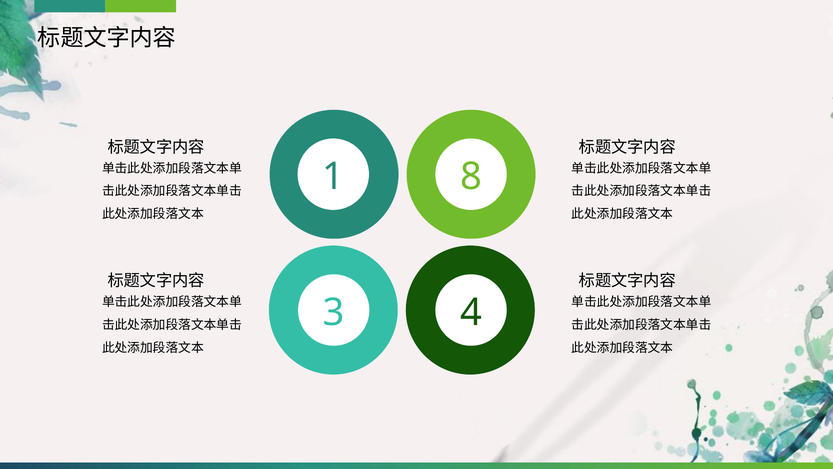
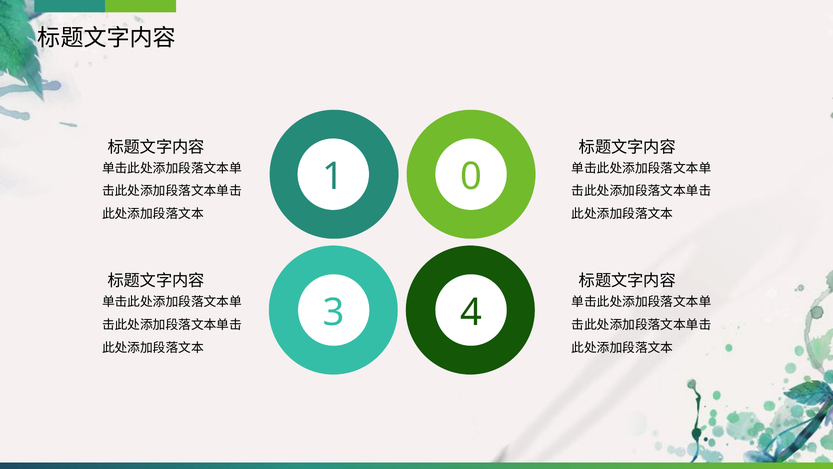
8: 8 -> 0 (471, 177)
